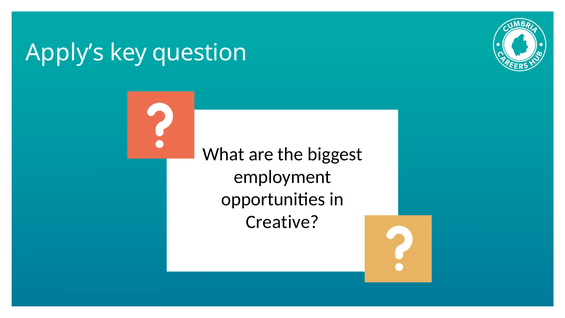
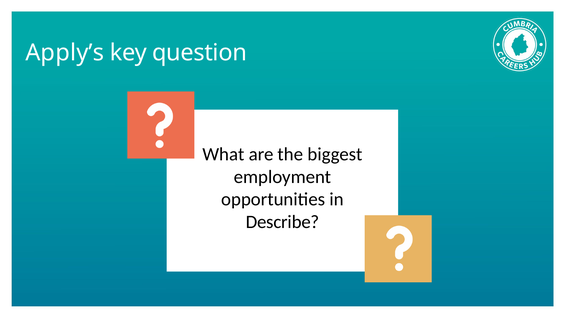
Creative: Creative -> Describe (283, 222)
